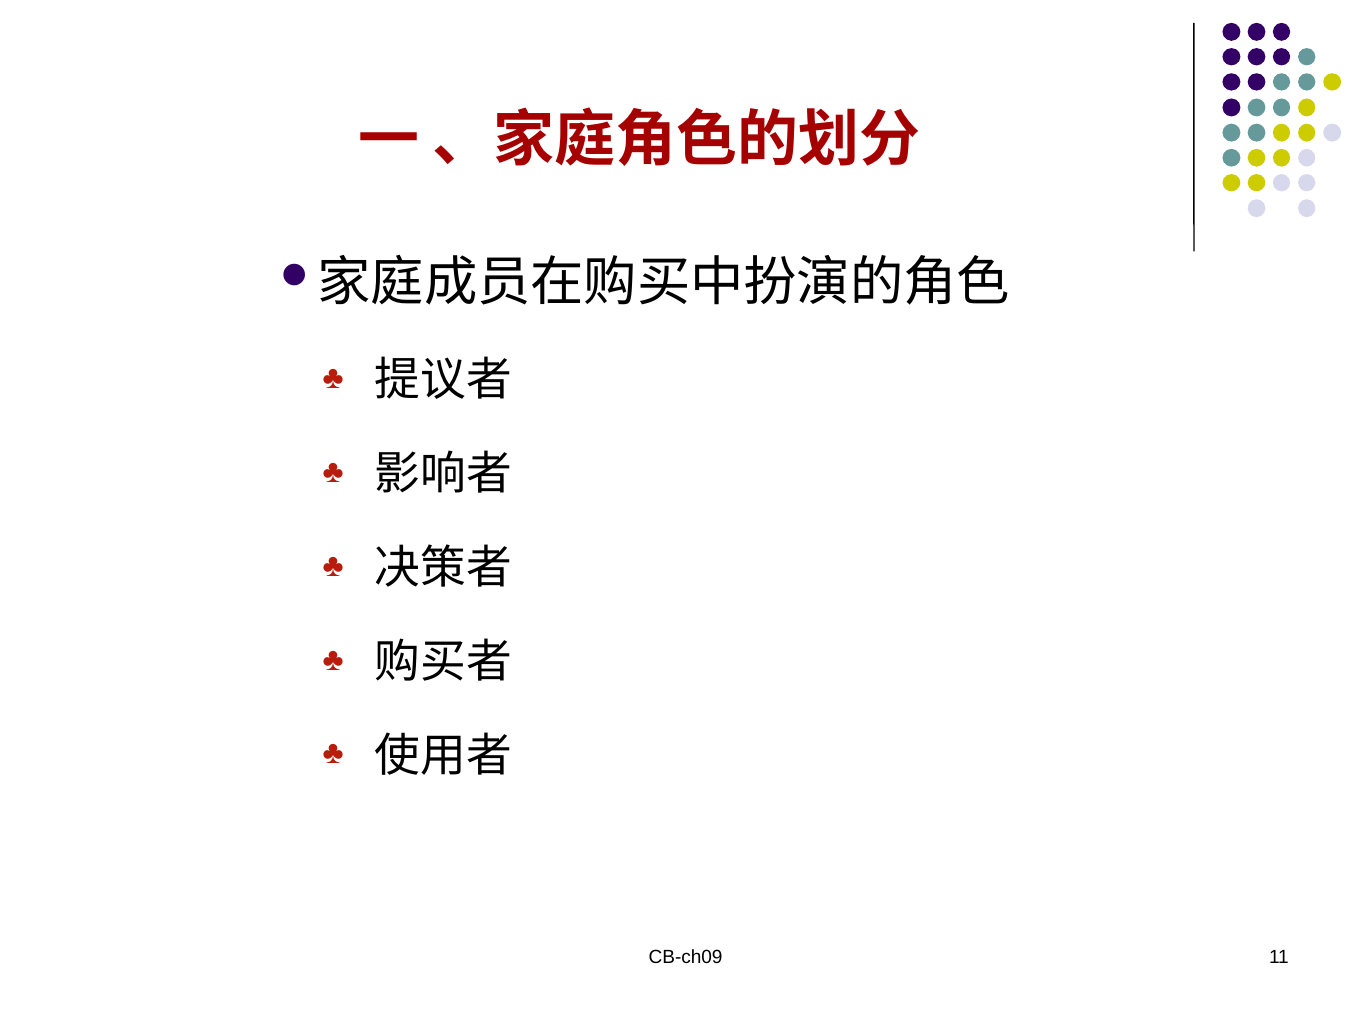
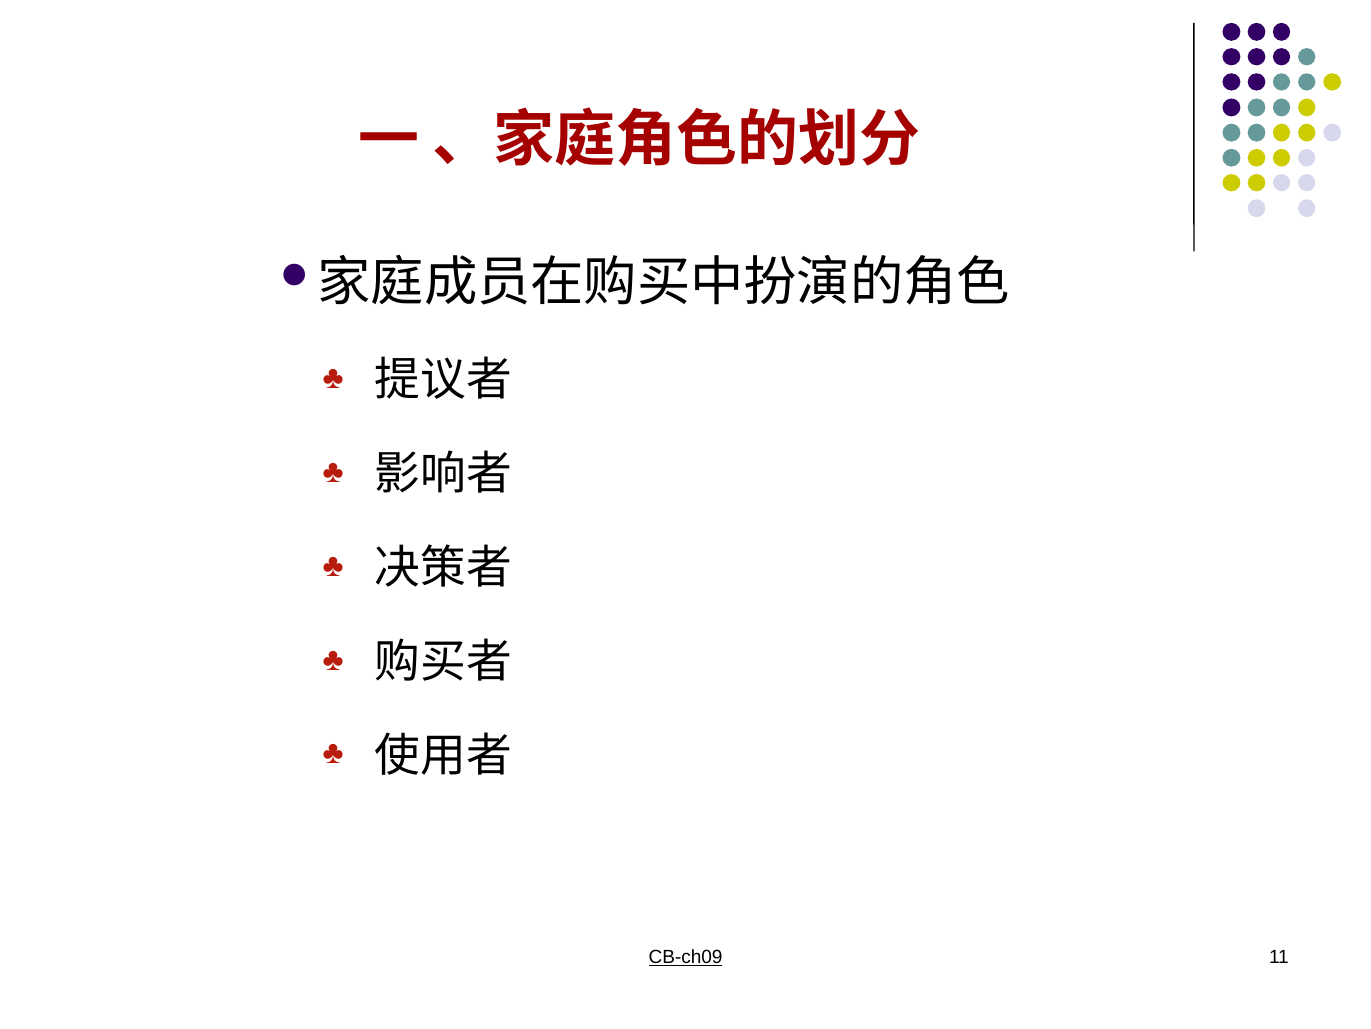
CB-ch09 underline: none -> present (686, 956)
